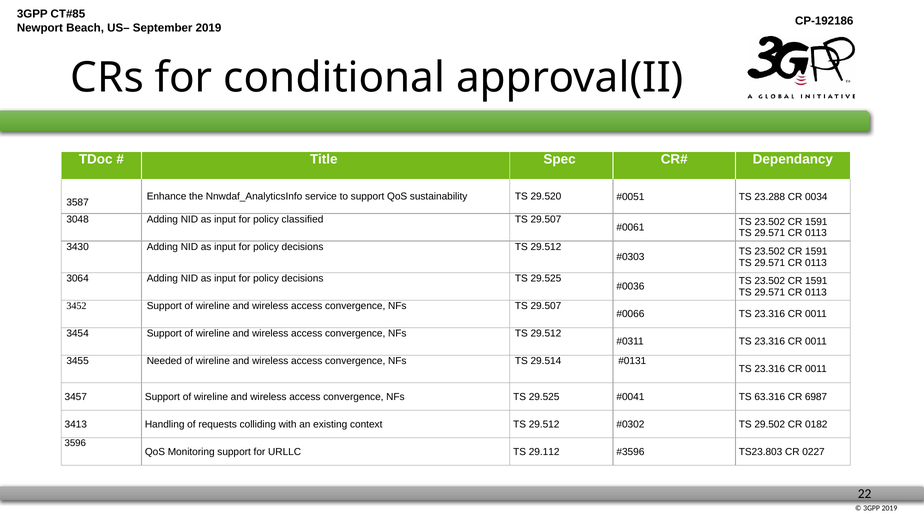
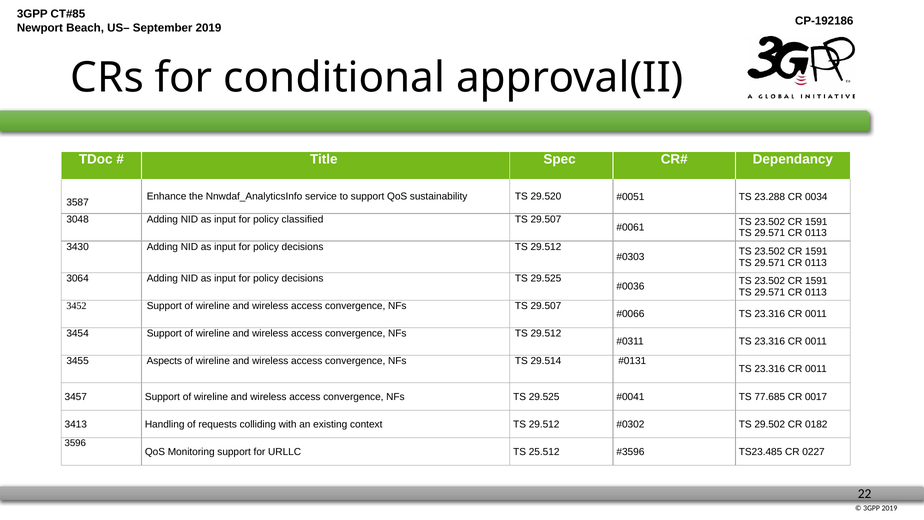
Needed: Needed -> Aspects (164, 361)
63.316: 63.316 -> 77.685 (770, 397)
6987: 6987 -> 0017 (816, 397)
29.112: 29.112 -> 25.512 (544, 452)
TS23.803: TS23.803 -> TS23.485 (761, 452)
